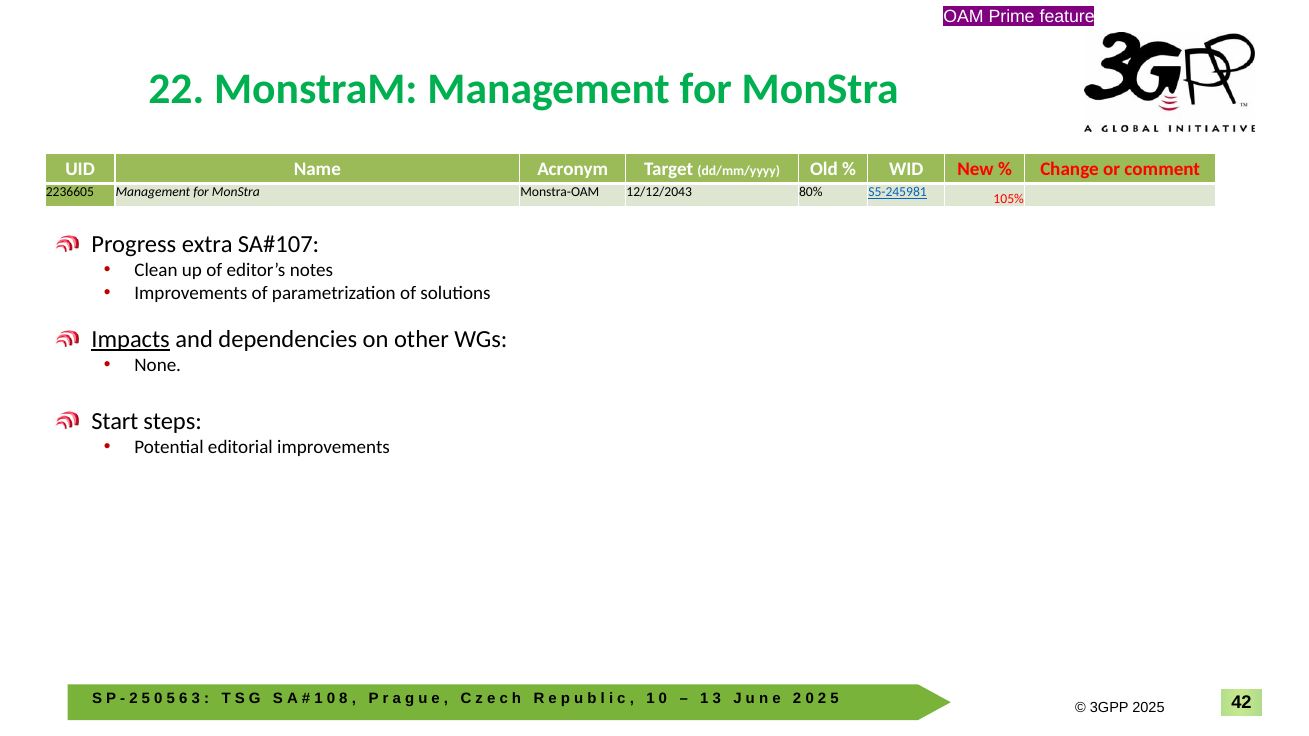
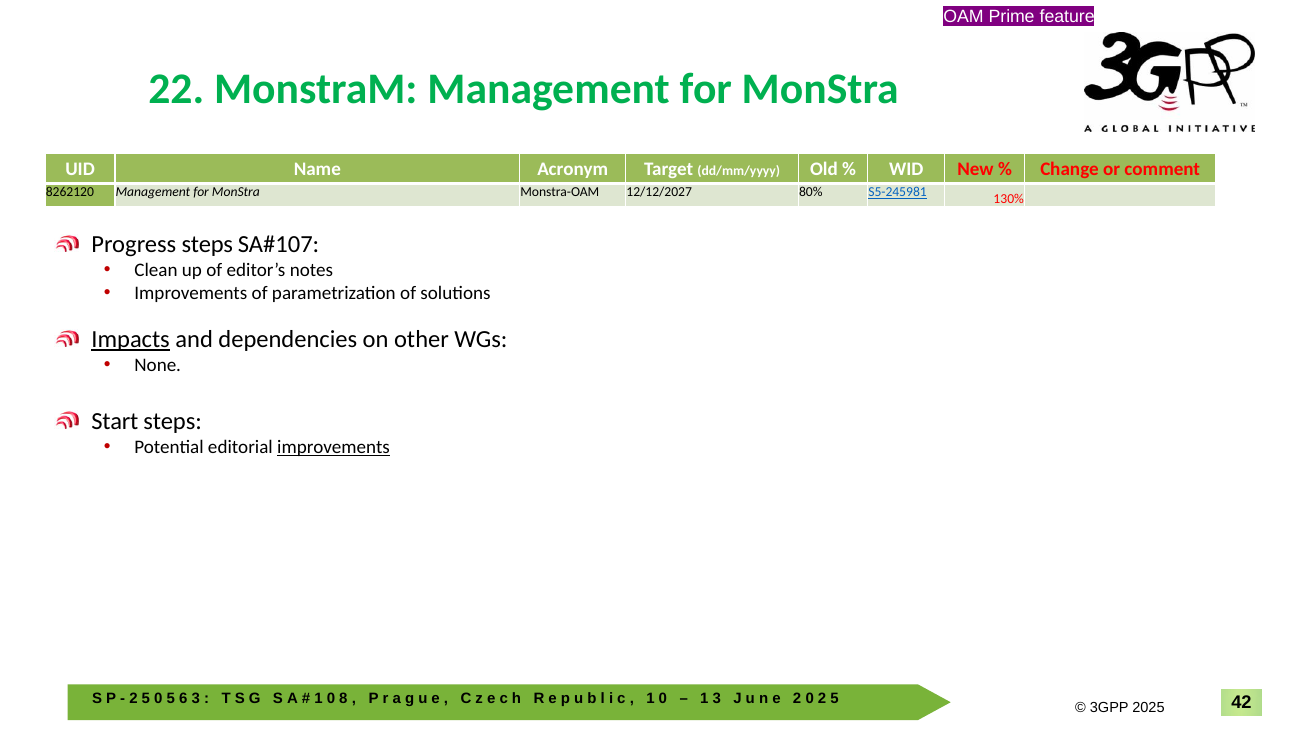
2236605: 2236605 -> 8262120 (70, 193)
12/12/2043: 12/12/2043 -> 12/12/2027 (659, 193)
105%: 105% -> 130% (1009, 199)
Progress extra: extra -> steps (207, 245)
improvements underline: none -> present (334, 447)
